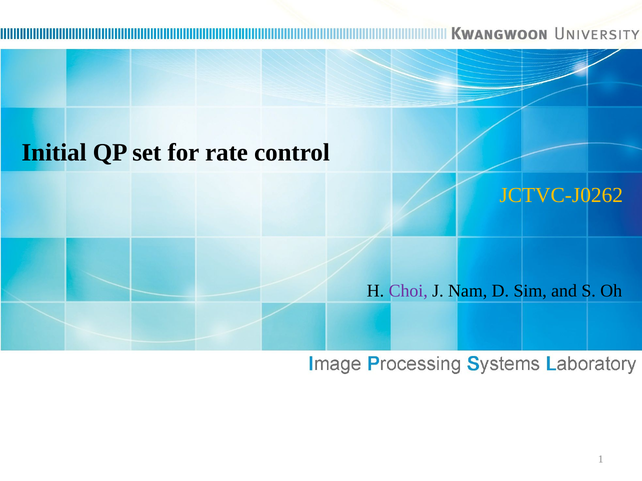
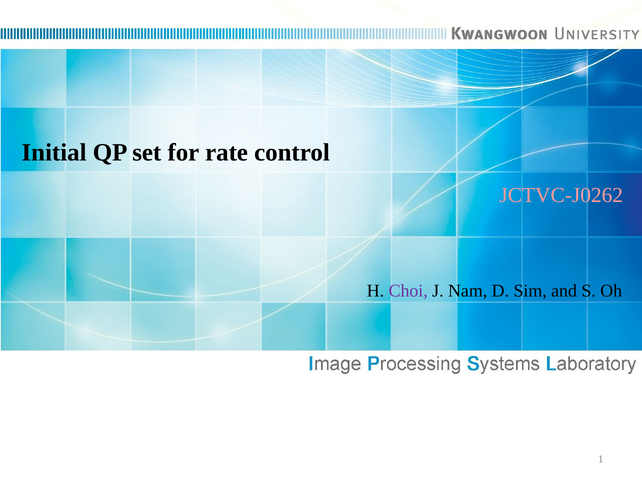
JCTVC-J0262 colour: yellow -> pink (561, 195)
